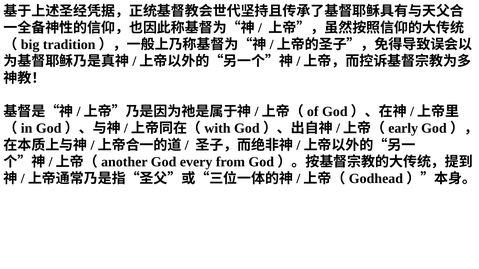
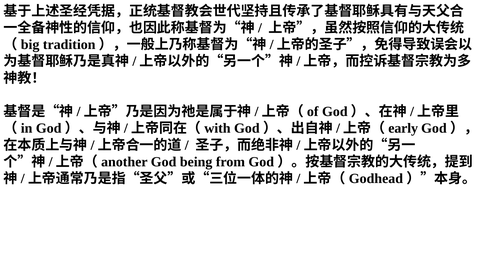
every: every -> being (196, 162)
